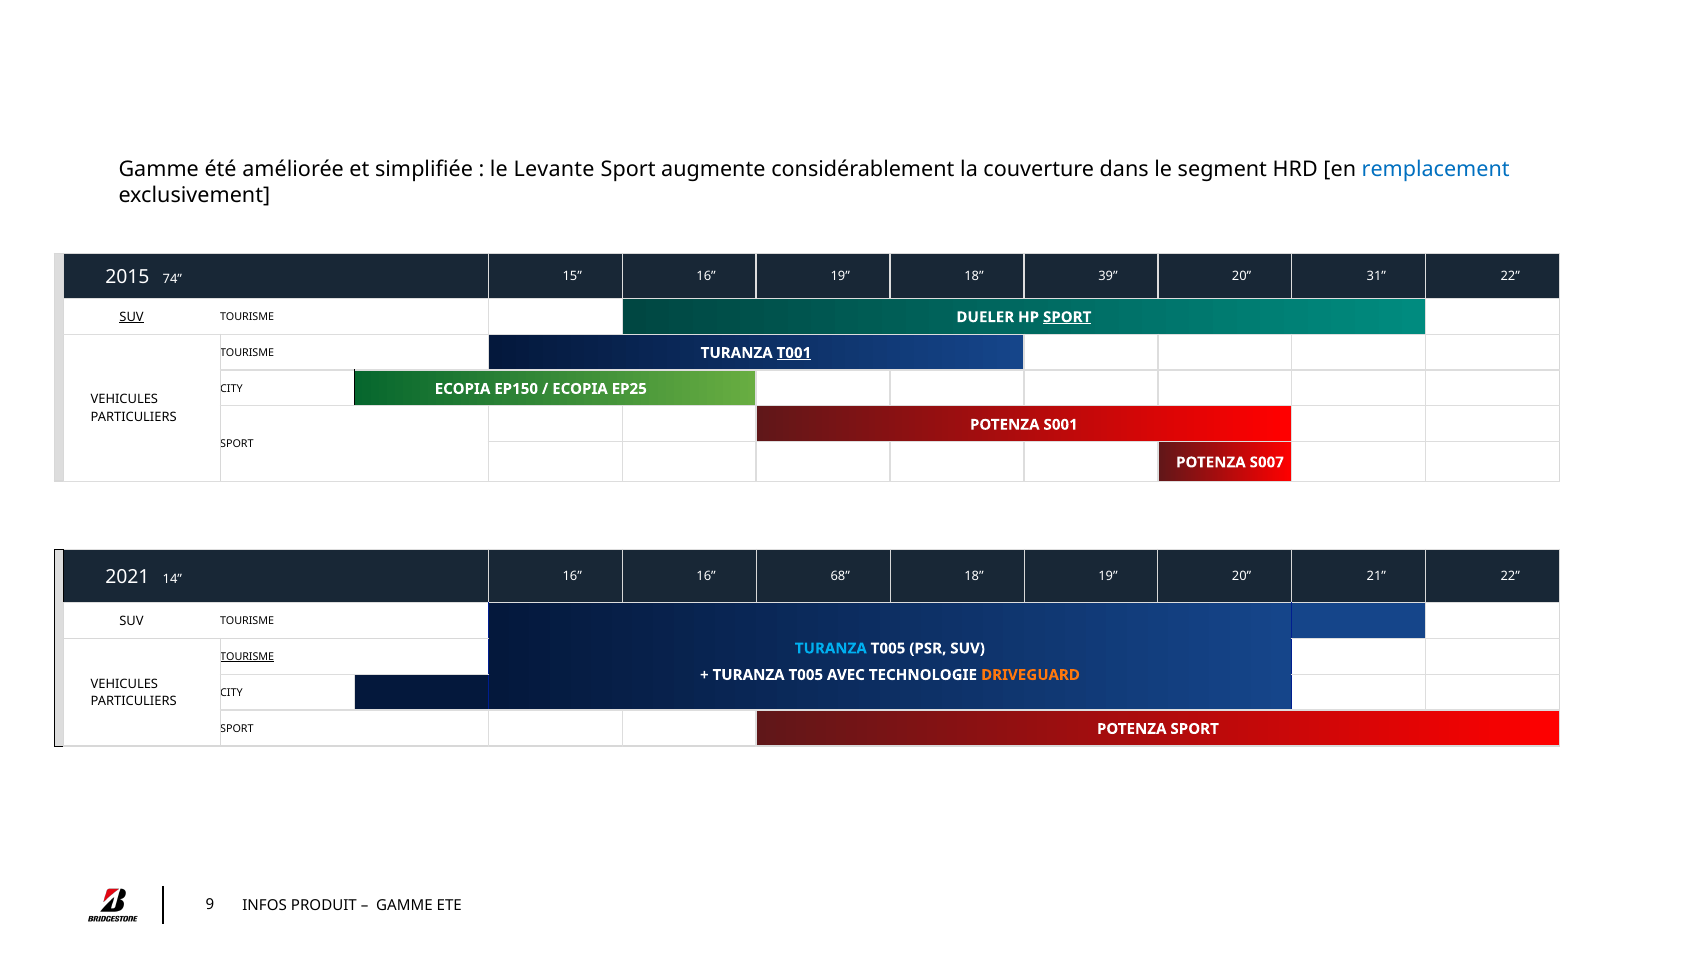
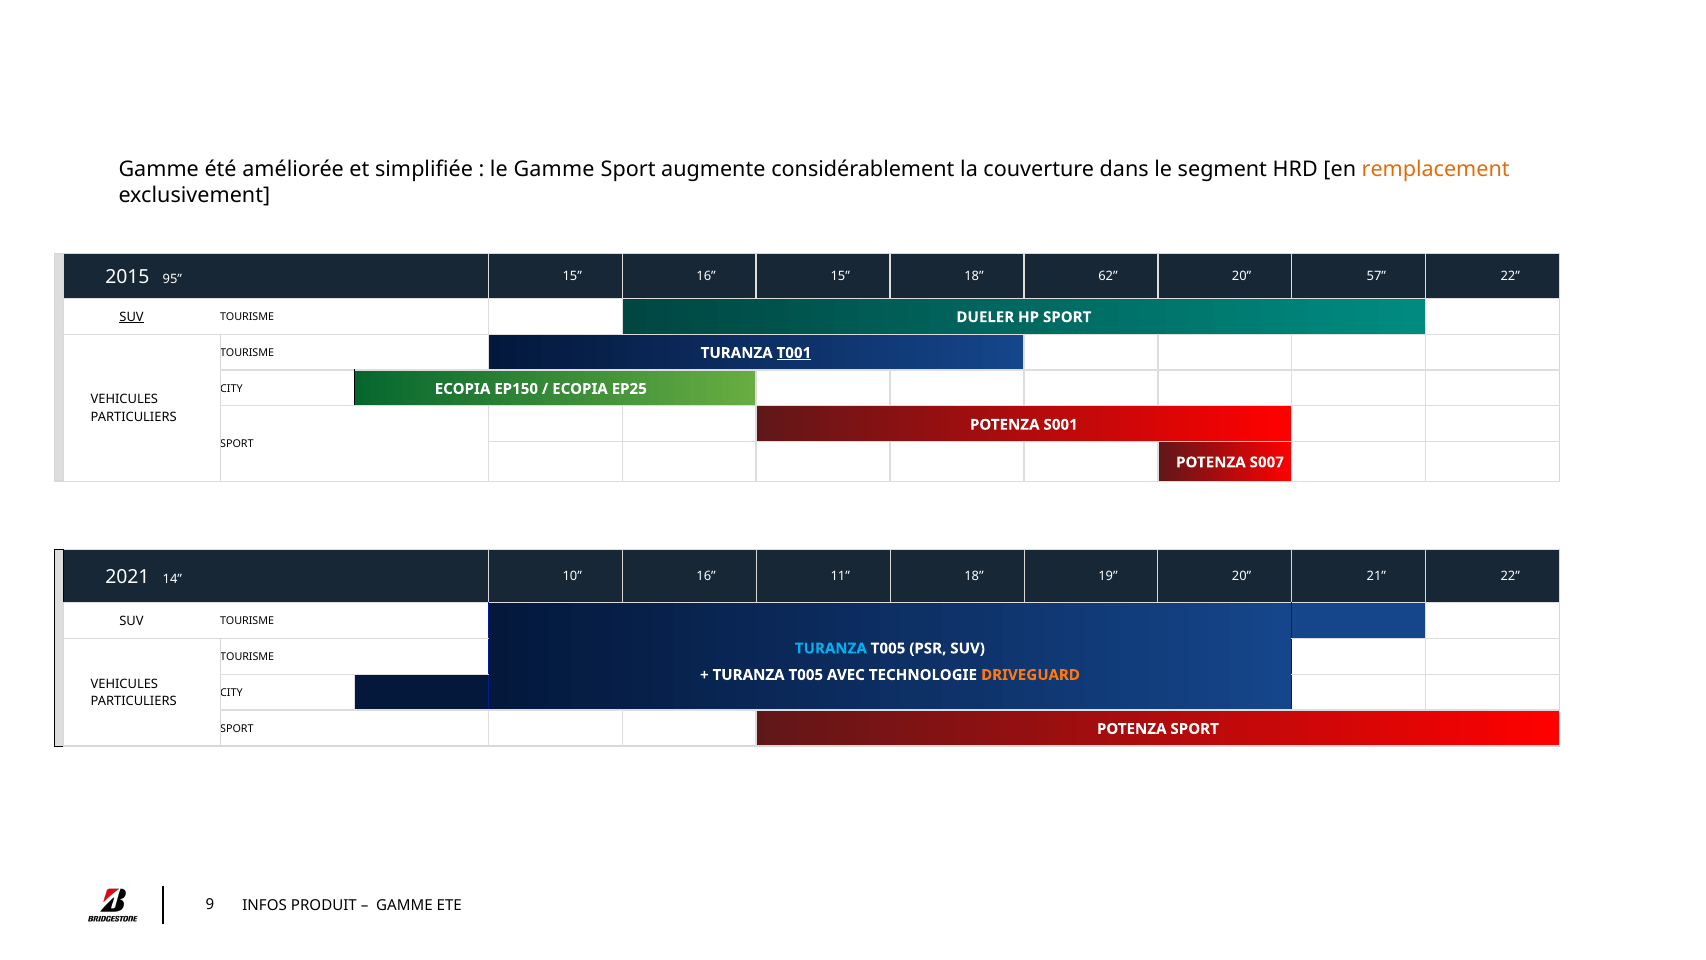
le Levante: Levante -> Gamme (554, 169)
remplacement colour: blue -> orange (1436, 169)
74: 74 -> 95 (172, 279)
16 19: 19 -> 15 (840, 277)
39: 39 -> 62 (1108, 277)
31: 31 -> 57 (1376, 277)
SPORT underline: present -> none (1067, 317)
14 16: 16 -> 10 (572, 577)
68: 68 -> 11 (840, 577)
TOURISME underline: present -> none (247, 657)
